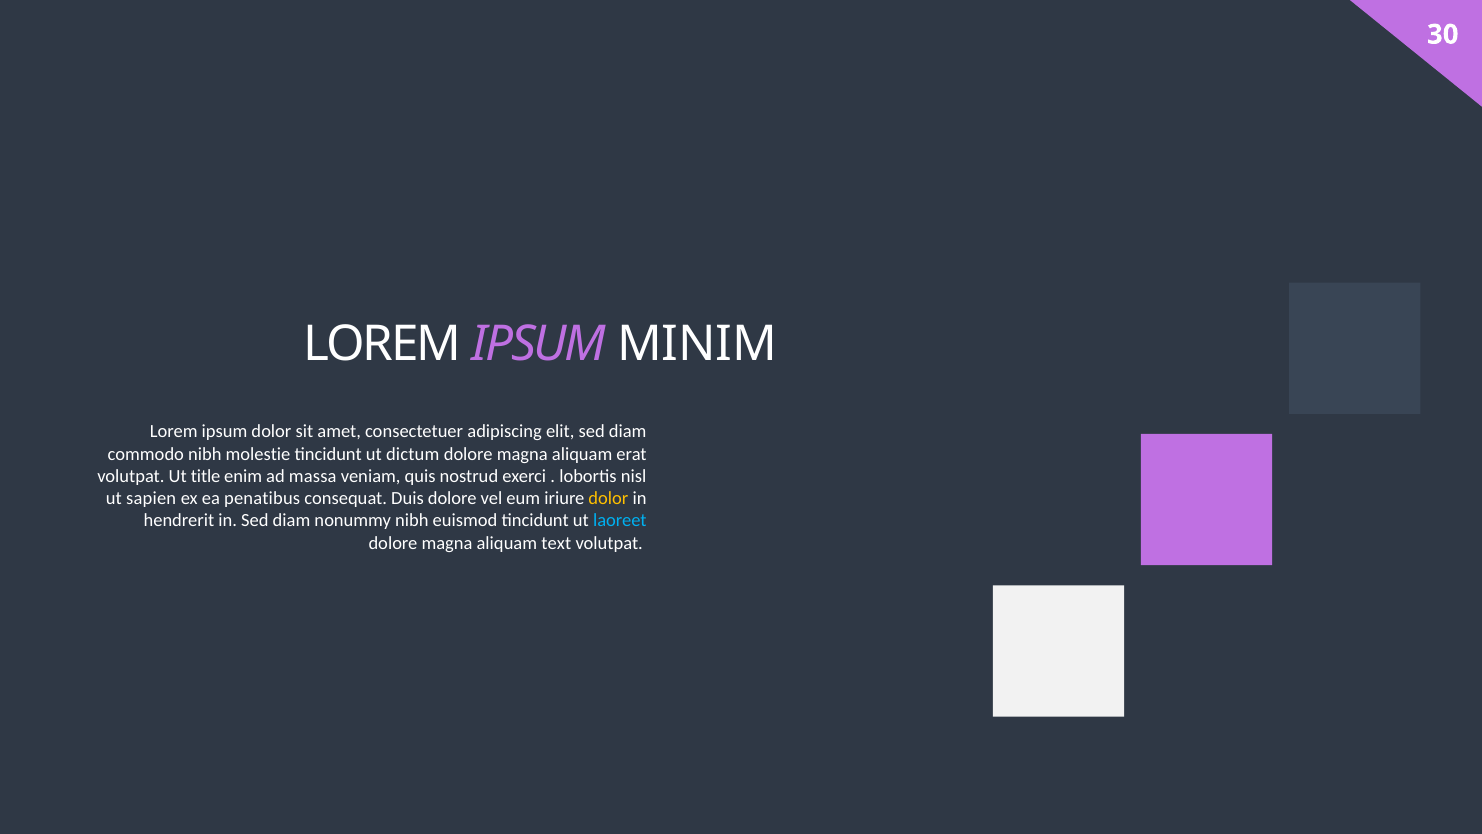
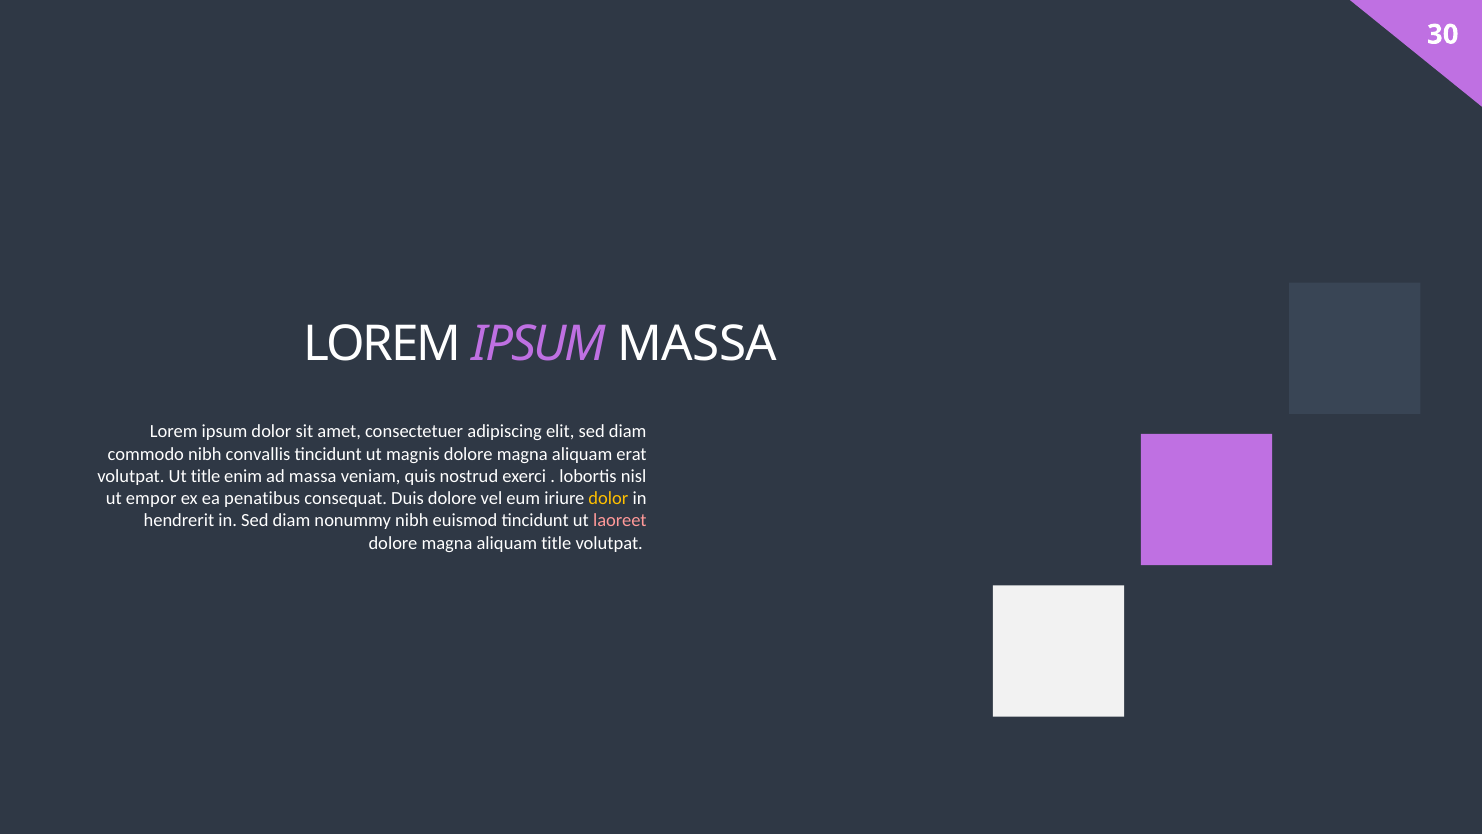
IPSUM MINIM: MINIM -> MASSA (697, 344)
molestie: molestie -> convallis (258, 454)
dictum: dictum -> magnis (413, 454)
sapien: sapien -> empor (151, 498)
laoreet colour: light blue -> pink (620, 521)
aliquam text: text -> title (556, 543)
